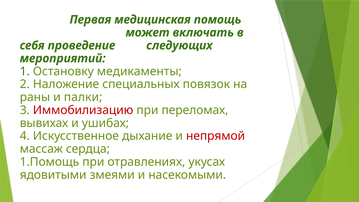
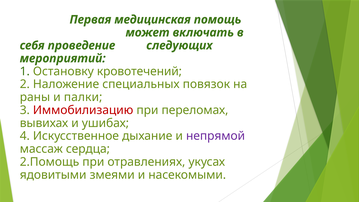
медикаменты: медикаменты -> кровотечений (139, 71)
непрямой colour: red -> purple (216, 136)
1.Помощь: 1.Помощь -> 2.Помощь (49, 162)
